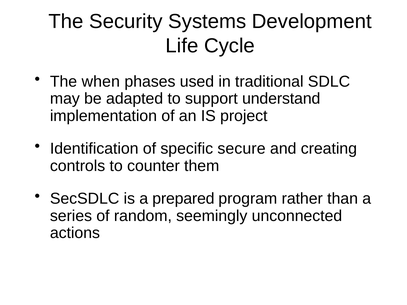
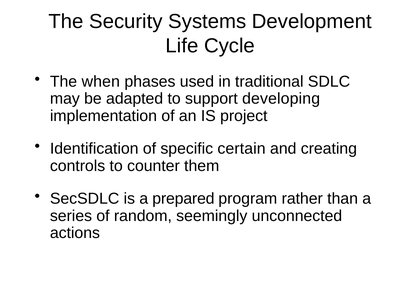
understand: understand -> developing (281, 99)
secure: secure -> certain (242, 149)
